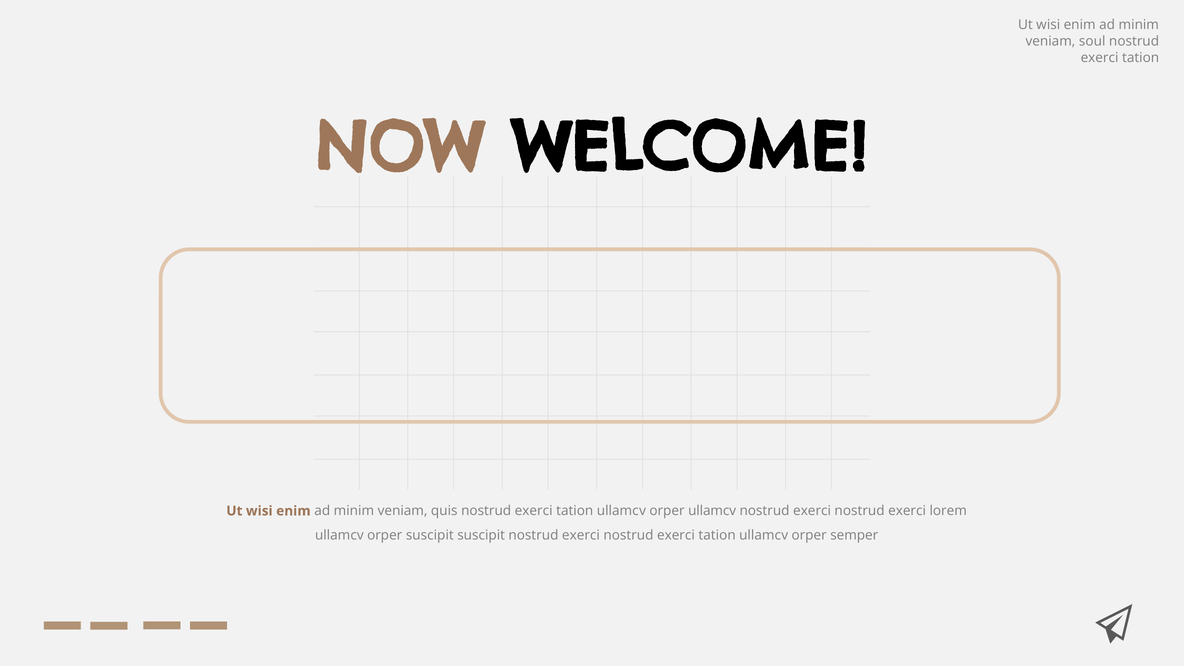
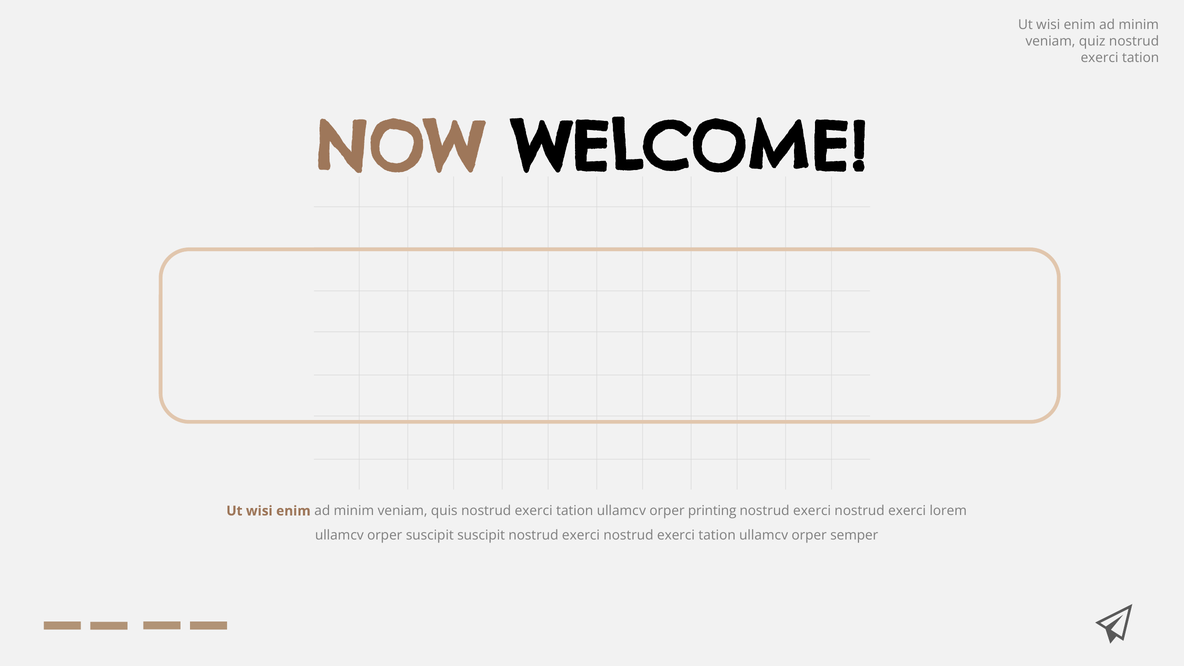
soul: soul -> quiz (1092, 41)
orper ullamcv: ullamcv -> printing (712, 511)
